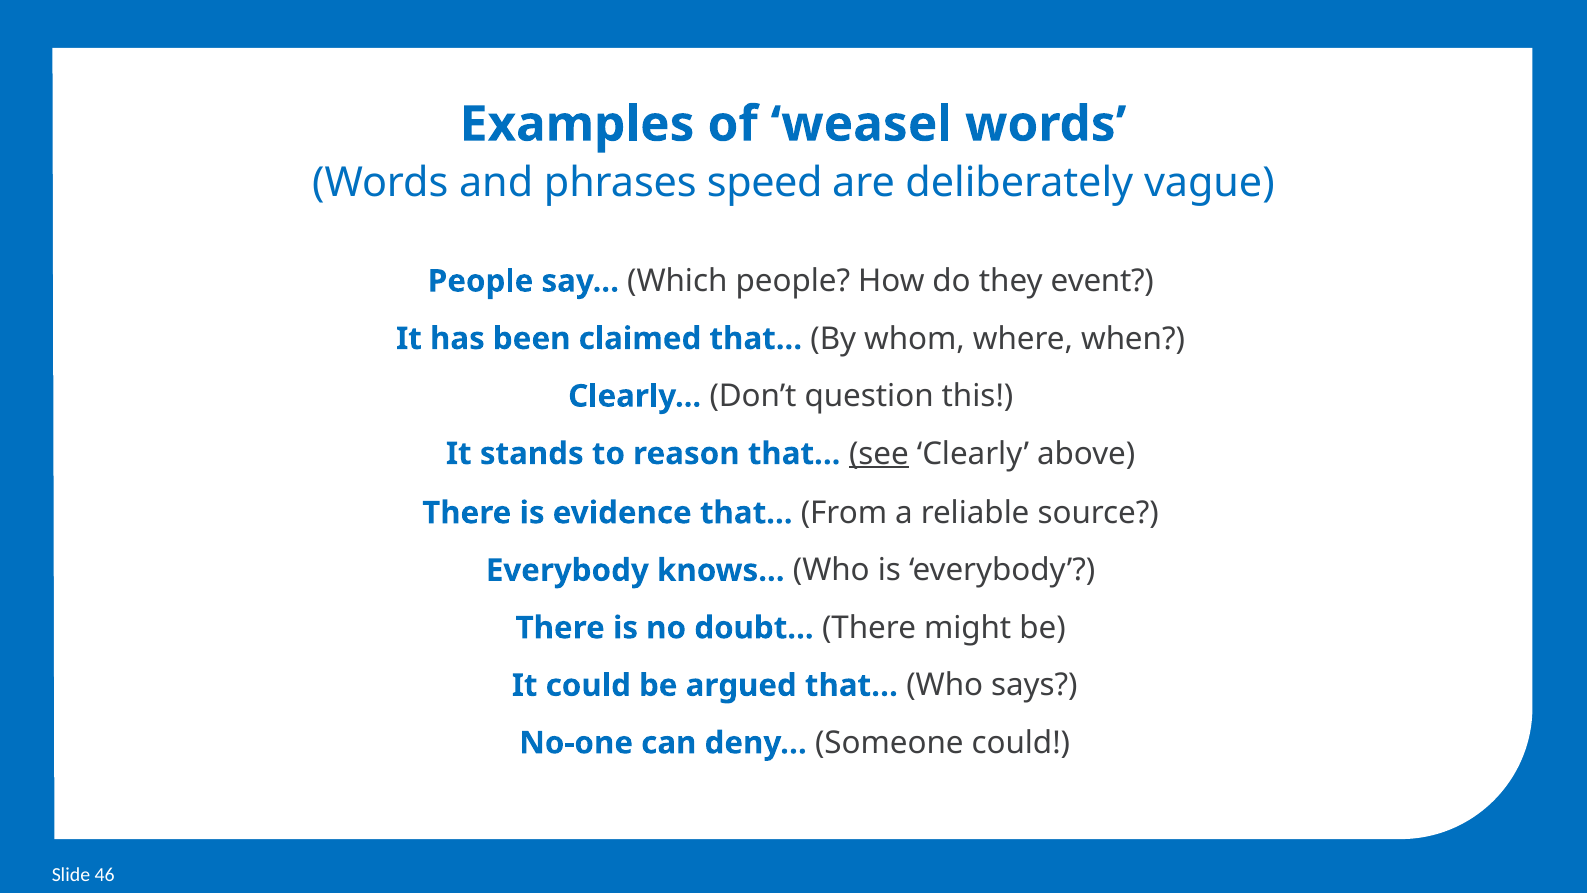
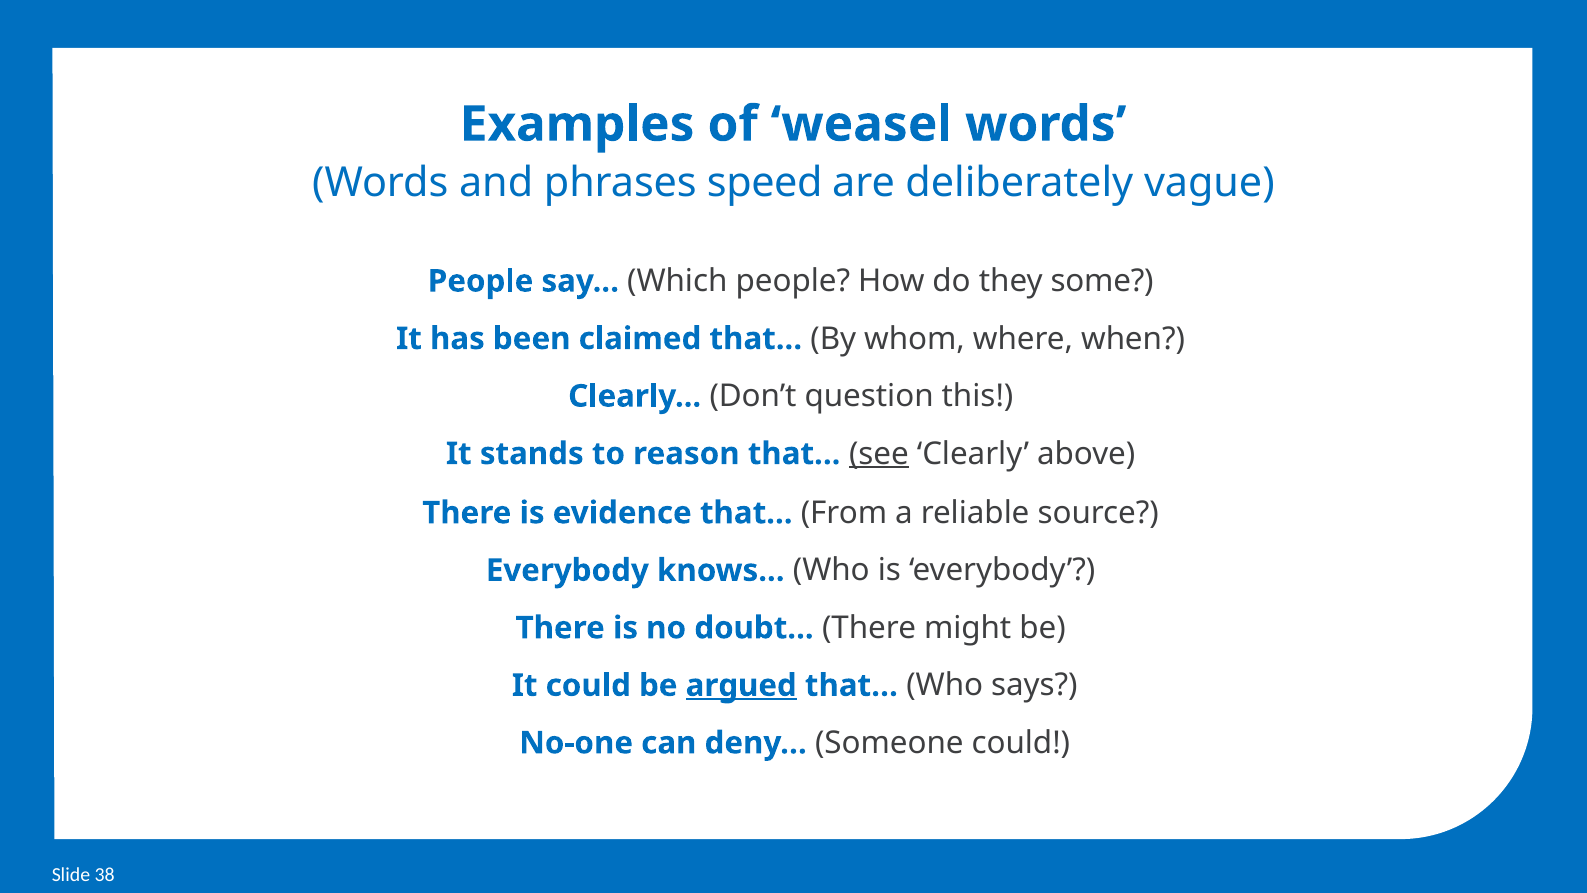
event: event -> some (1102, 281)
argued underline: none -> present (741, 685)
46: 46 -> 38 (105, 875)
